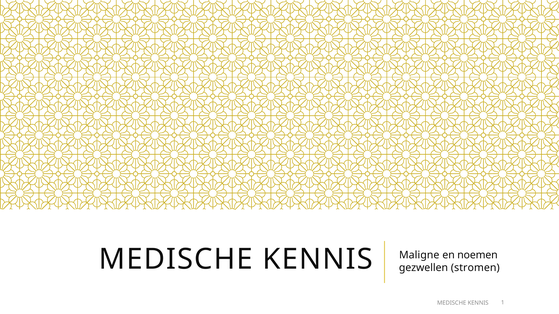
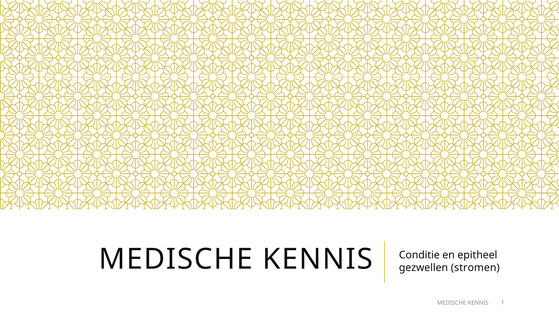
Maligne: Maligne -> Conditie (419, 255)
noemen: noemen -> epitheel (477, 255)
